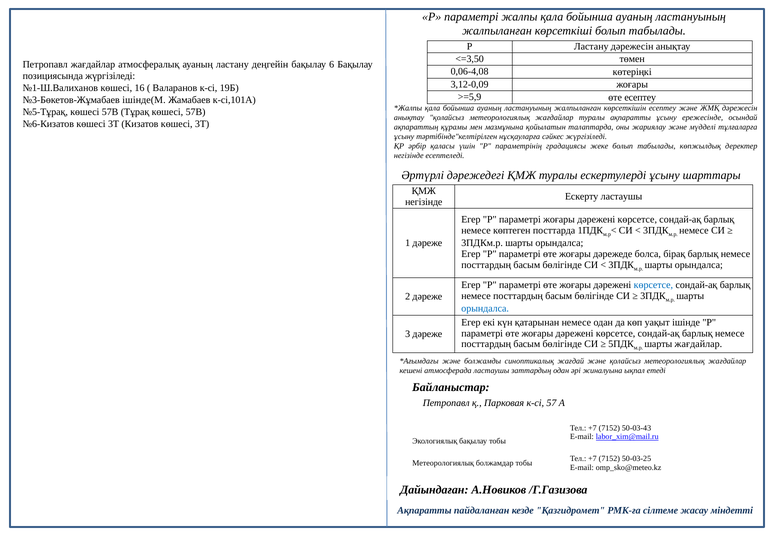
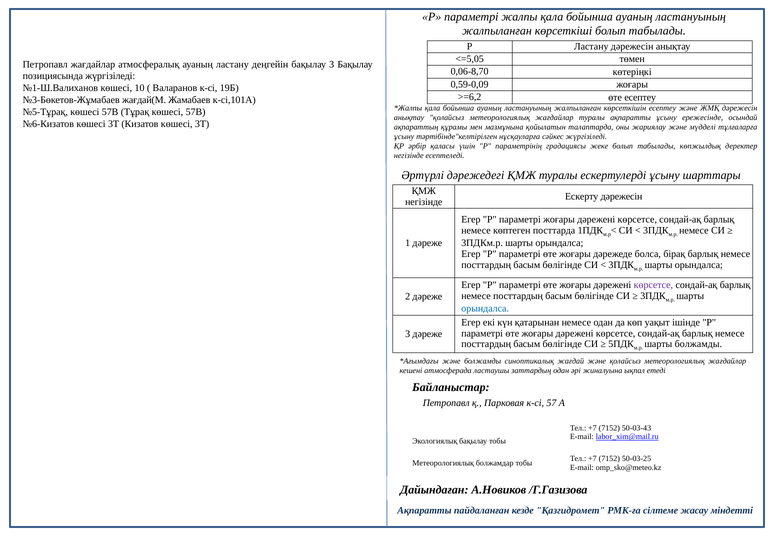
<=3,50: <=3,50 -> <=5,05 (470, 59)
бақылау 6: 6 -> 3 (332, 64)
0,06-4,08: 0,06-4,08 -> 0,06-8,70 (470, 72)
3,12-0,09: 3,12-0,09 -> 0,59-0,09 (470, 84)
16: 16 -> 10 (140, 88)
>=5,9: >=5,9 -> >=6,2 (470, 97)
ішінде(М: ішінде(М -> жағдай(М (144, 100)
Ескерту ластаушы: ластаушы -> дәрежесін (622, 196)
көрсетсе colour: blue -> purple (653, 285)
шарты жағдайлар: жағдайлар -> болжамды (698, 344)
